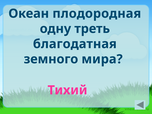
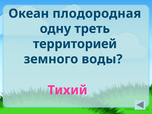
благодатная: благодатная -> территорией (75, 44)
мира: мира -> воды (102, 59)
